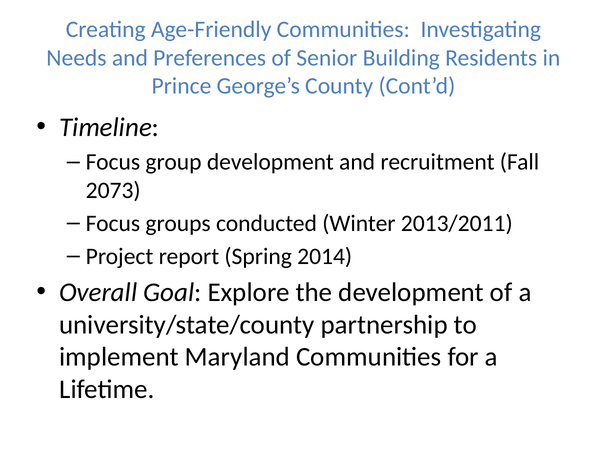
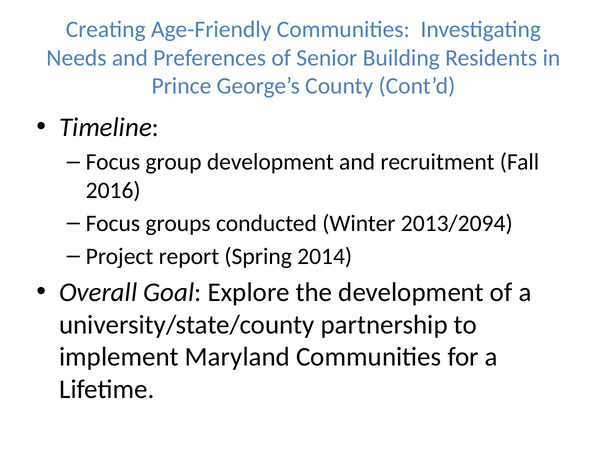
2073: 2073 -> 2016 (113, 190)
2013/2011: 2013/2011 -> 2013/2094 (457, 223)
